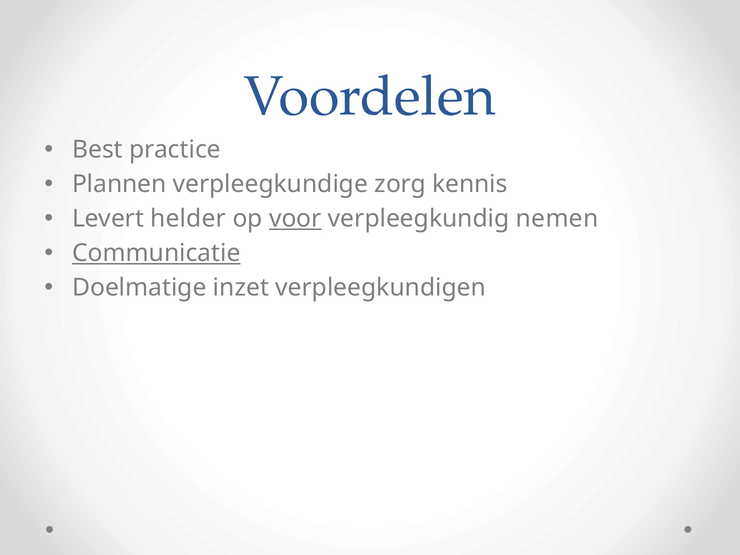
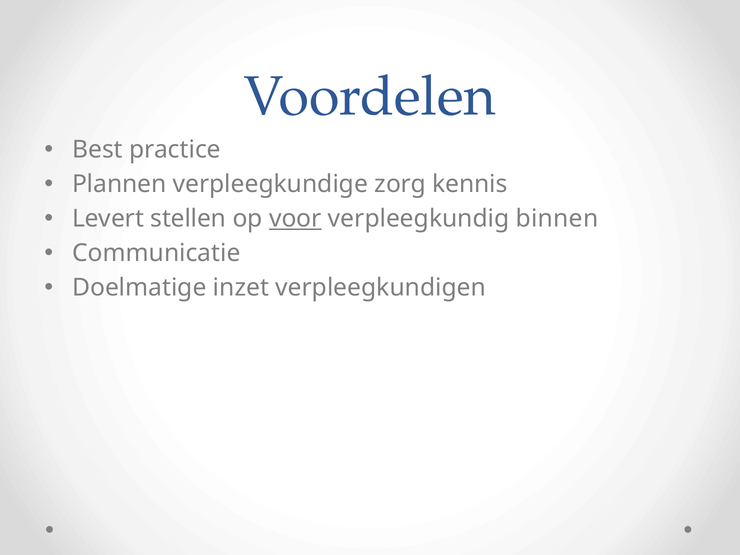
helder: helder -> stellen (188, 219)
nemen: nemen -> binnen (557, 219)
Communicatie underline: present -> none (156, 253)
